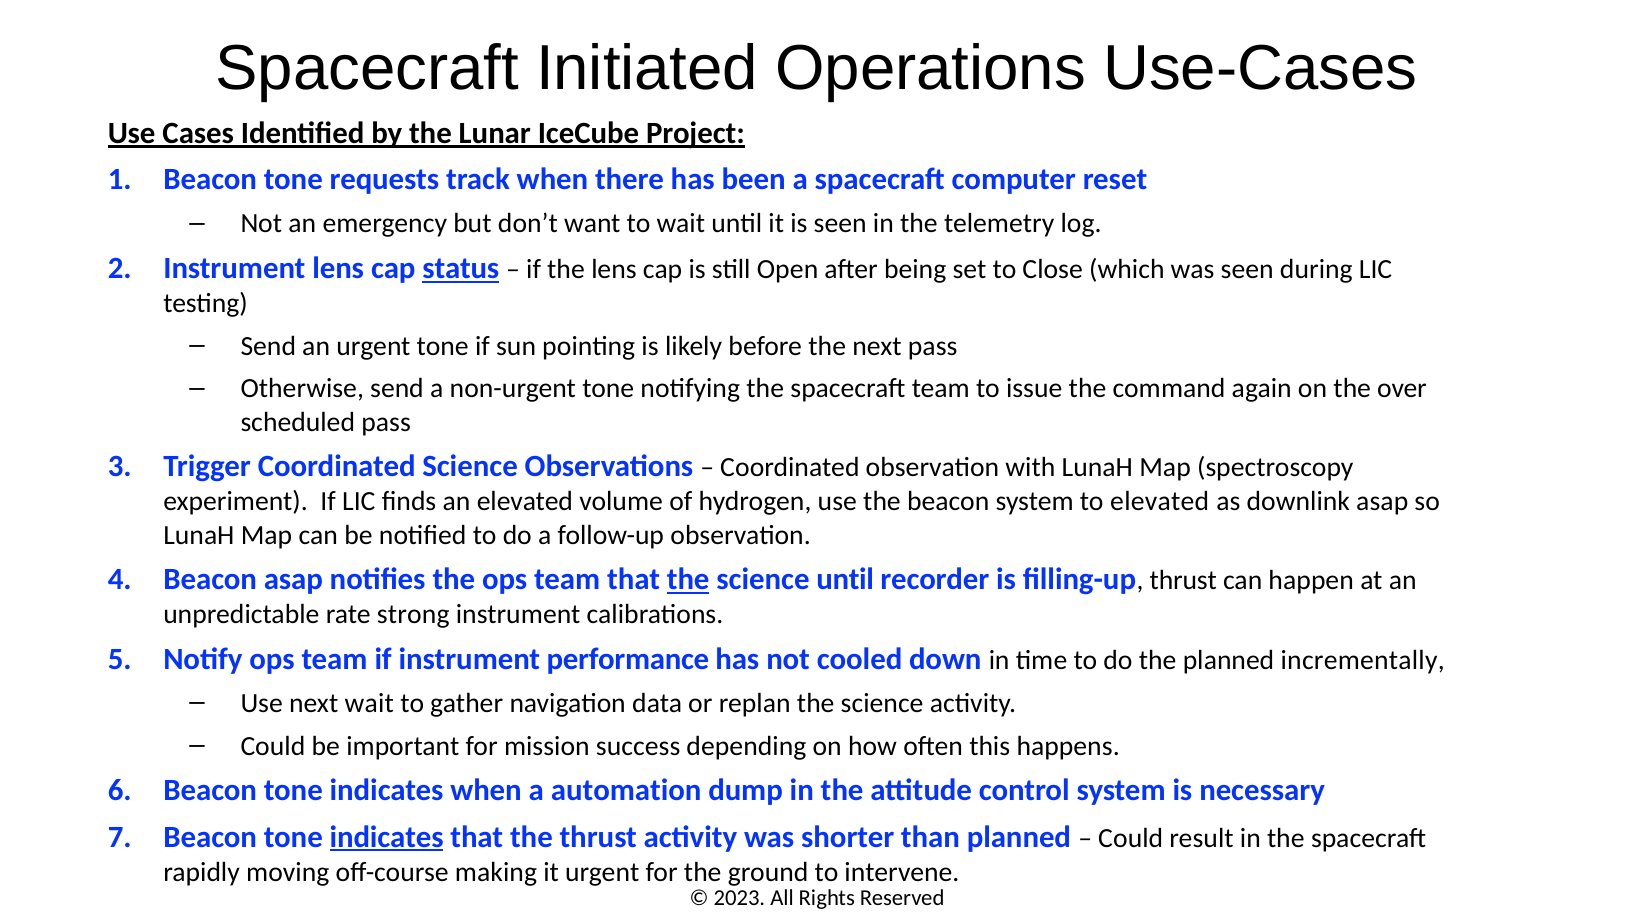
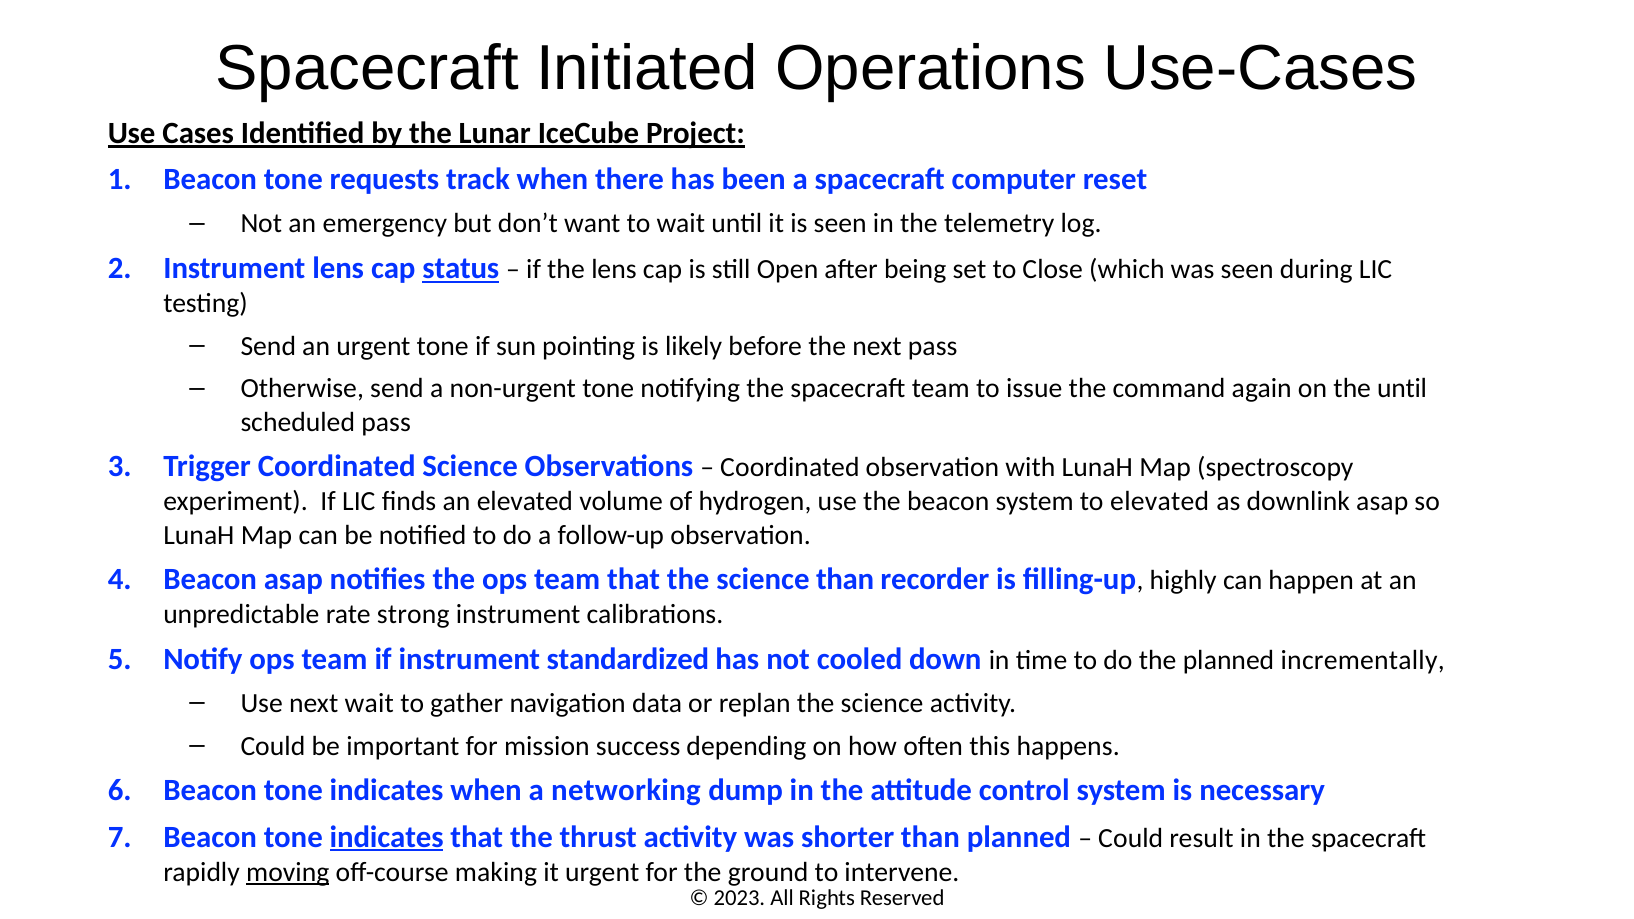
the over: over -> until (1402, 389)
the underline: present -> none (688, 580)
science until: until -> than (845, 580)
filling-up thrust: thrust -> highly (1183, 581)
performance: performance -> standardized (628, 659)
automation: automation -> networking (626, 791)
moving underline: none -> present (288, 872)
